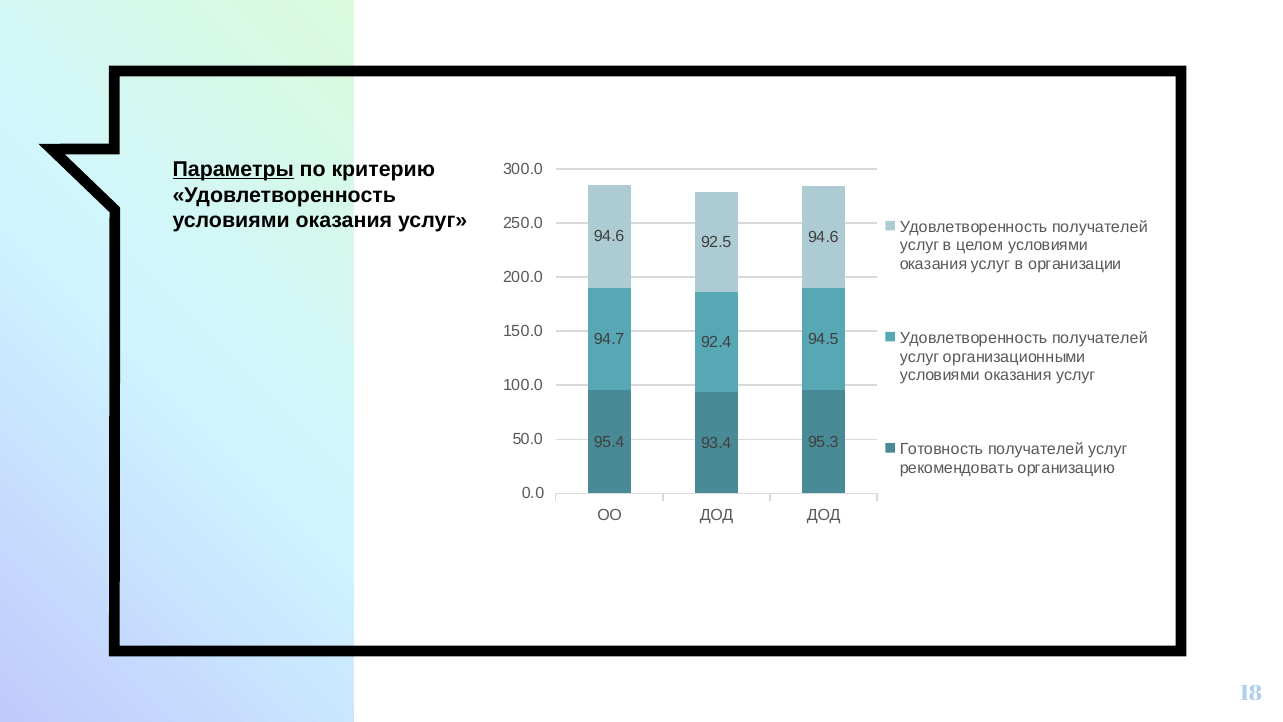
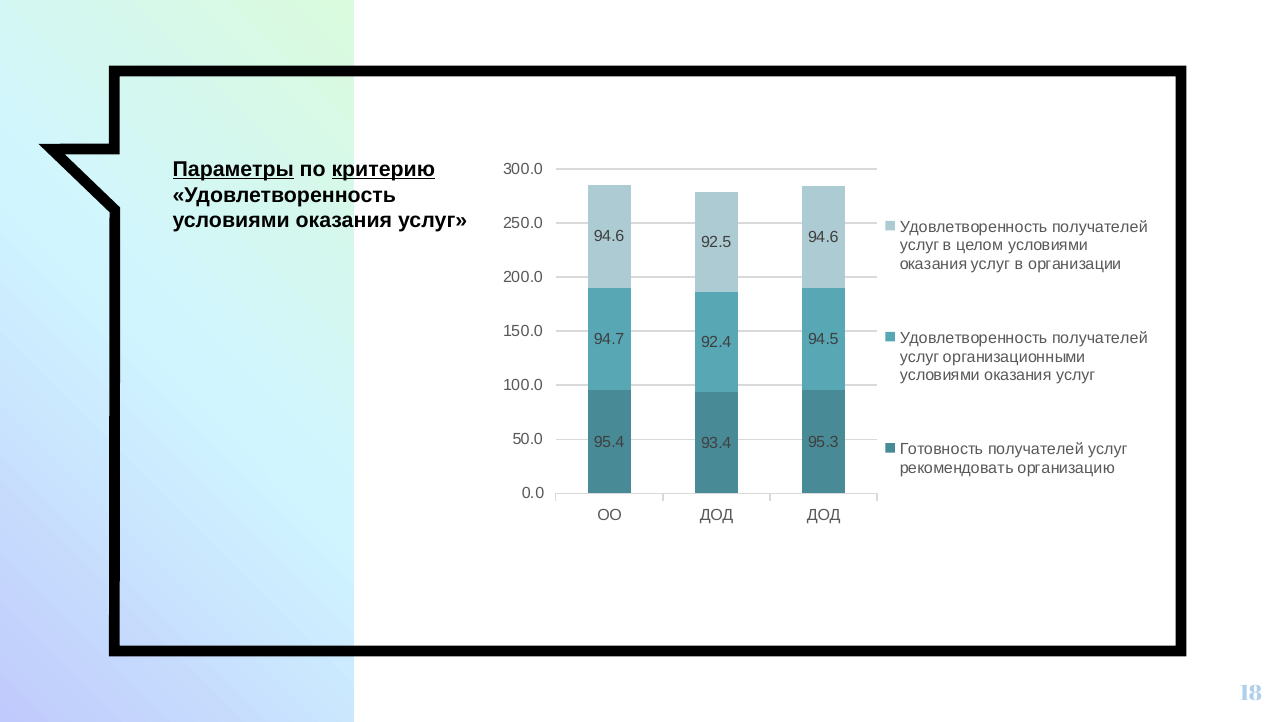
критерию underline: none -> present (383, 169)
